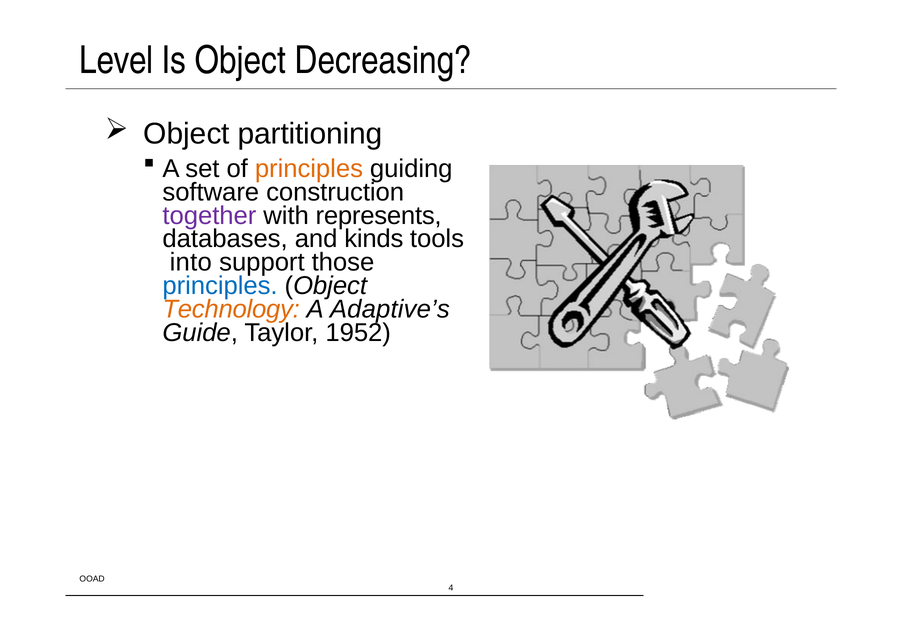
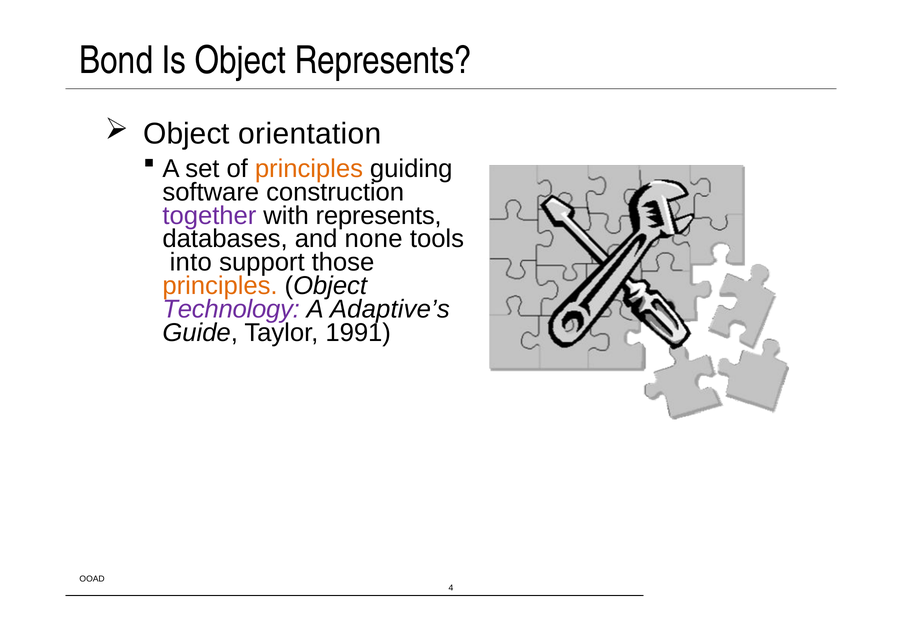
Level: Level -> Bond (116, 61)
Object Decreasing: Decreasing -> Represents (383, 61)
partitioning: partitioning -> orientation (310, 134)
kinds: kinds -> none (374, 239)
principles colour: blue -> orange (220, 286)
Technology colour: orange -> purple (231, 309)
1952: 1952 -> 1991 (358, 333)
